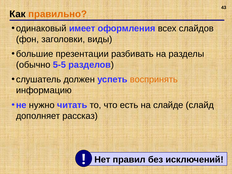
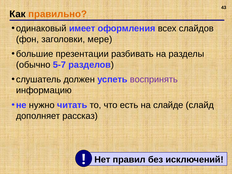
виды: виды -> мере (100, 39)
5-5: 5-5 -> 5-7 (59, 65)
воспринять colour: orange -> purple (154, 80)
